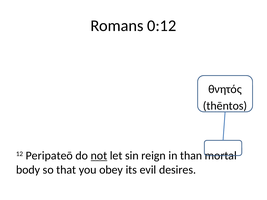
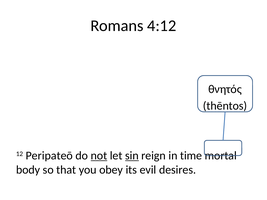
0:12: 0:12 -> 4:12 (162, 26)
sin underline: none -> present (132, 156)
than: than -> time (191, 156)
